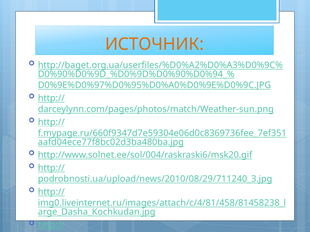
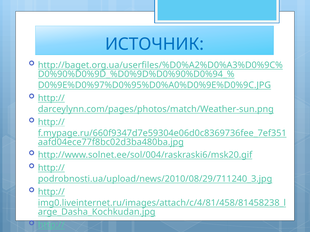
ИСТОЧНИК colour: orange -> blue (154, 44)
